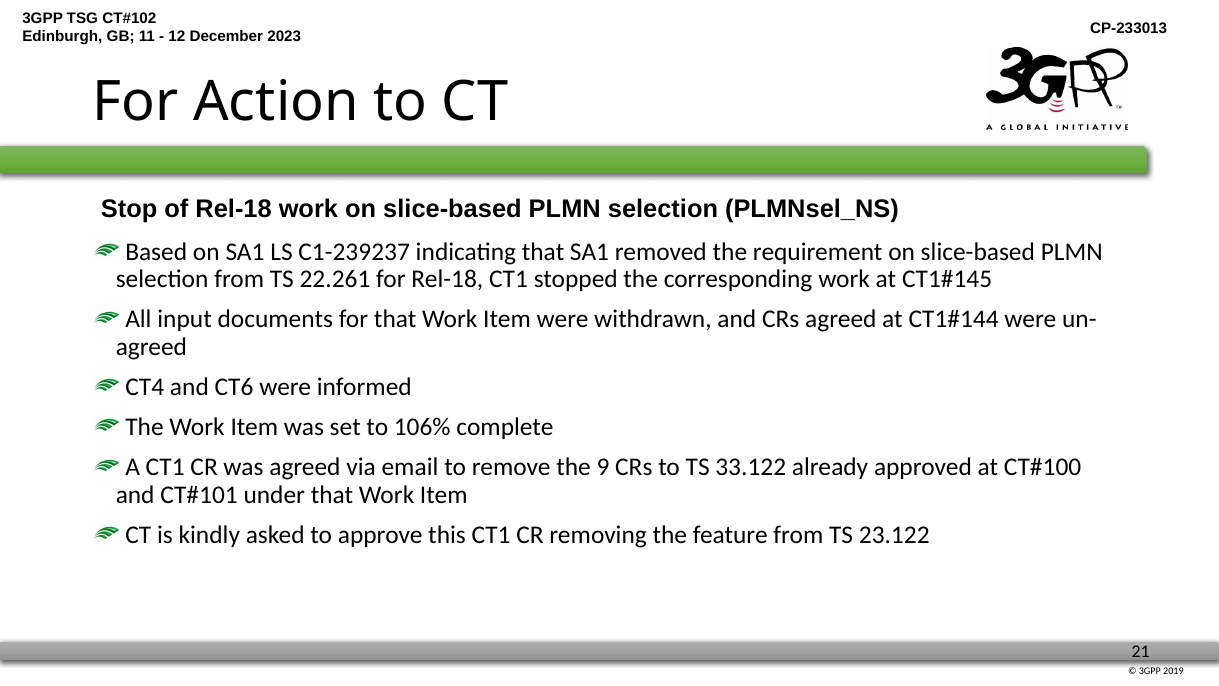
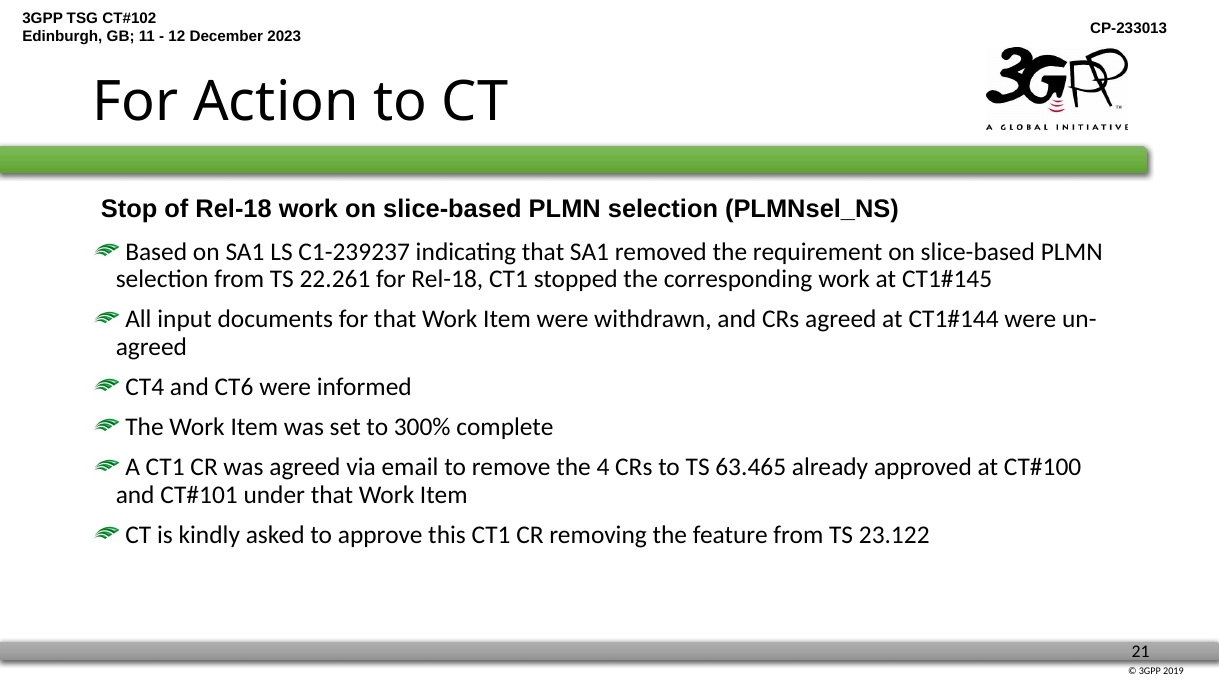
106%: 106% -> 300% (422, 427)
9: 9 -> 4 (603, 467)
33.122: 33.122 -> 63.465 (751, 467)
